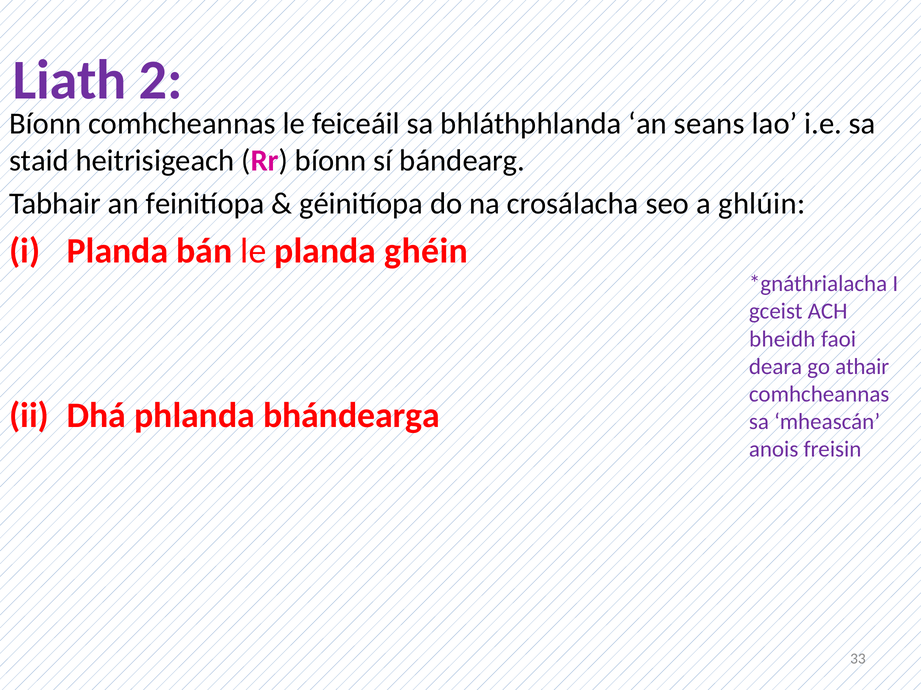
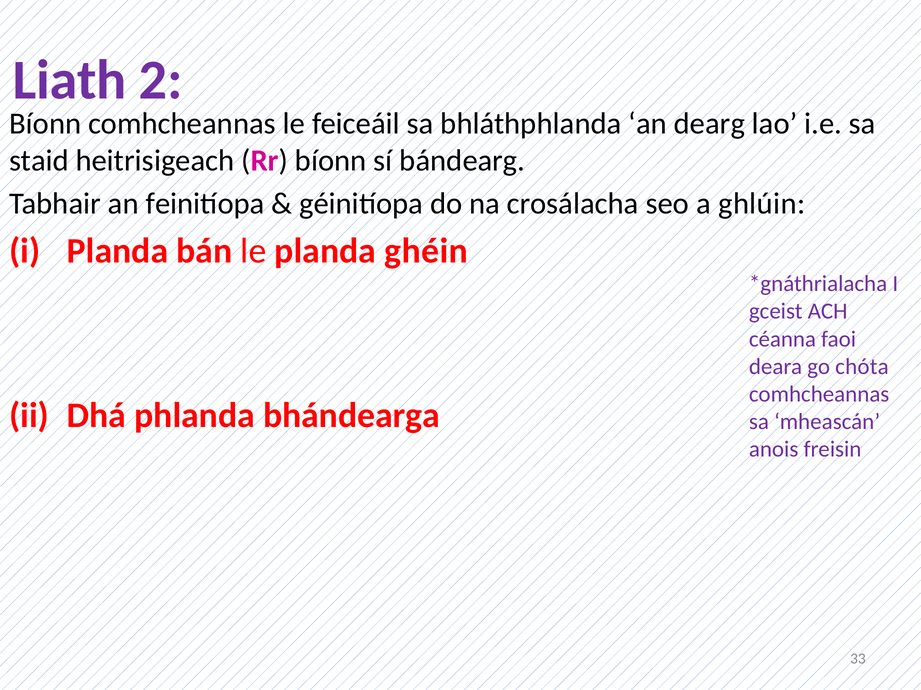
seans: seans -> dearg (709, 124)
bheidh: bheidh -> céanna (782, 339)
athair: athair -> chóta (862, 367)
